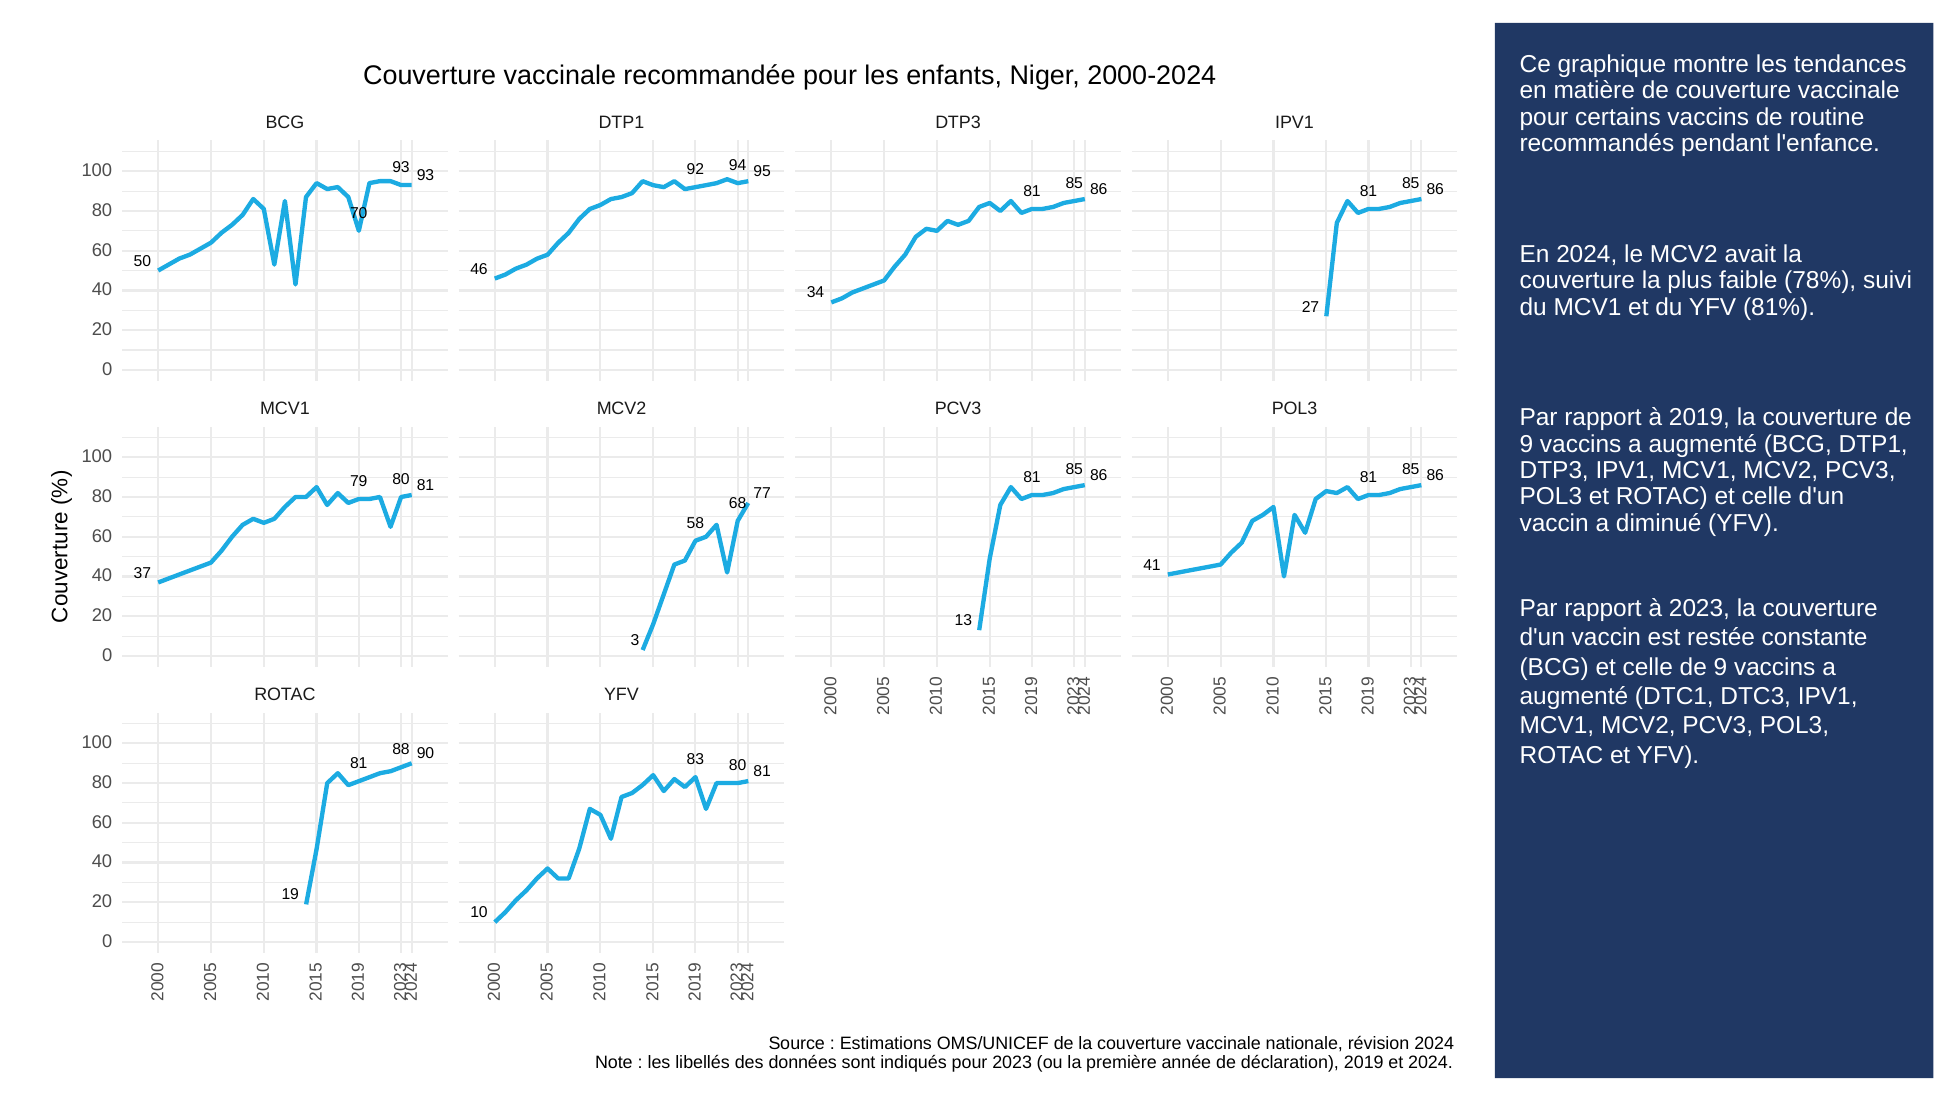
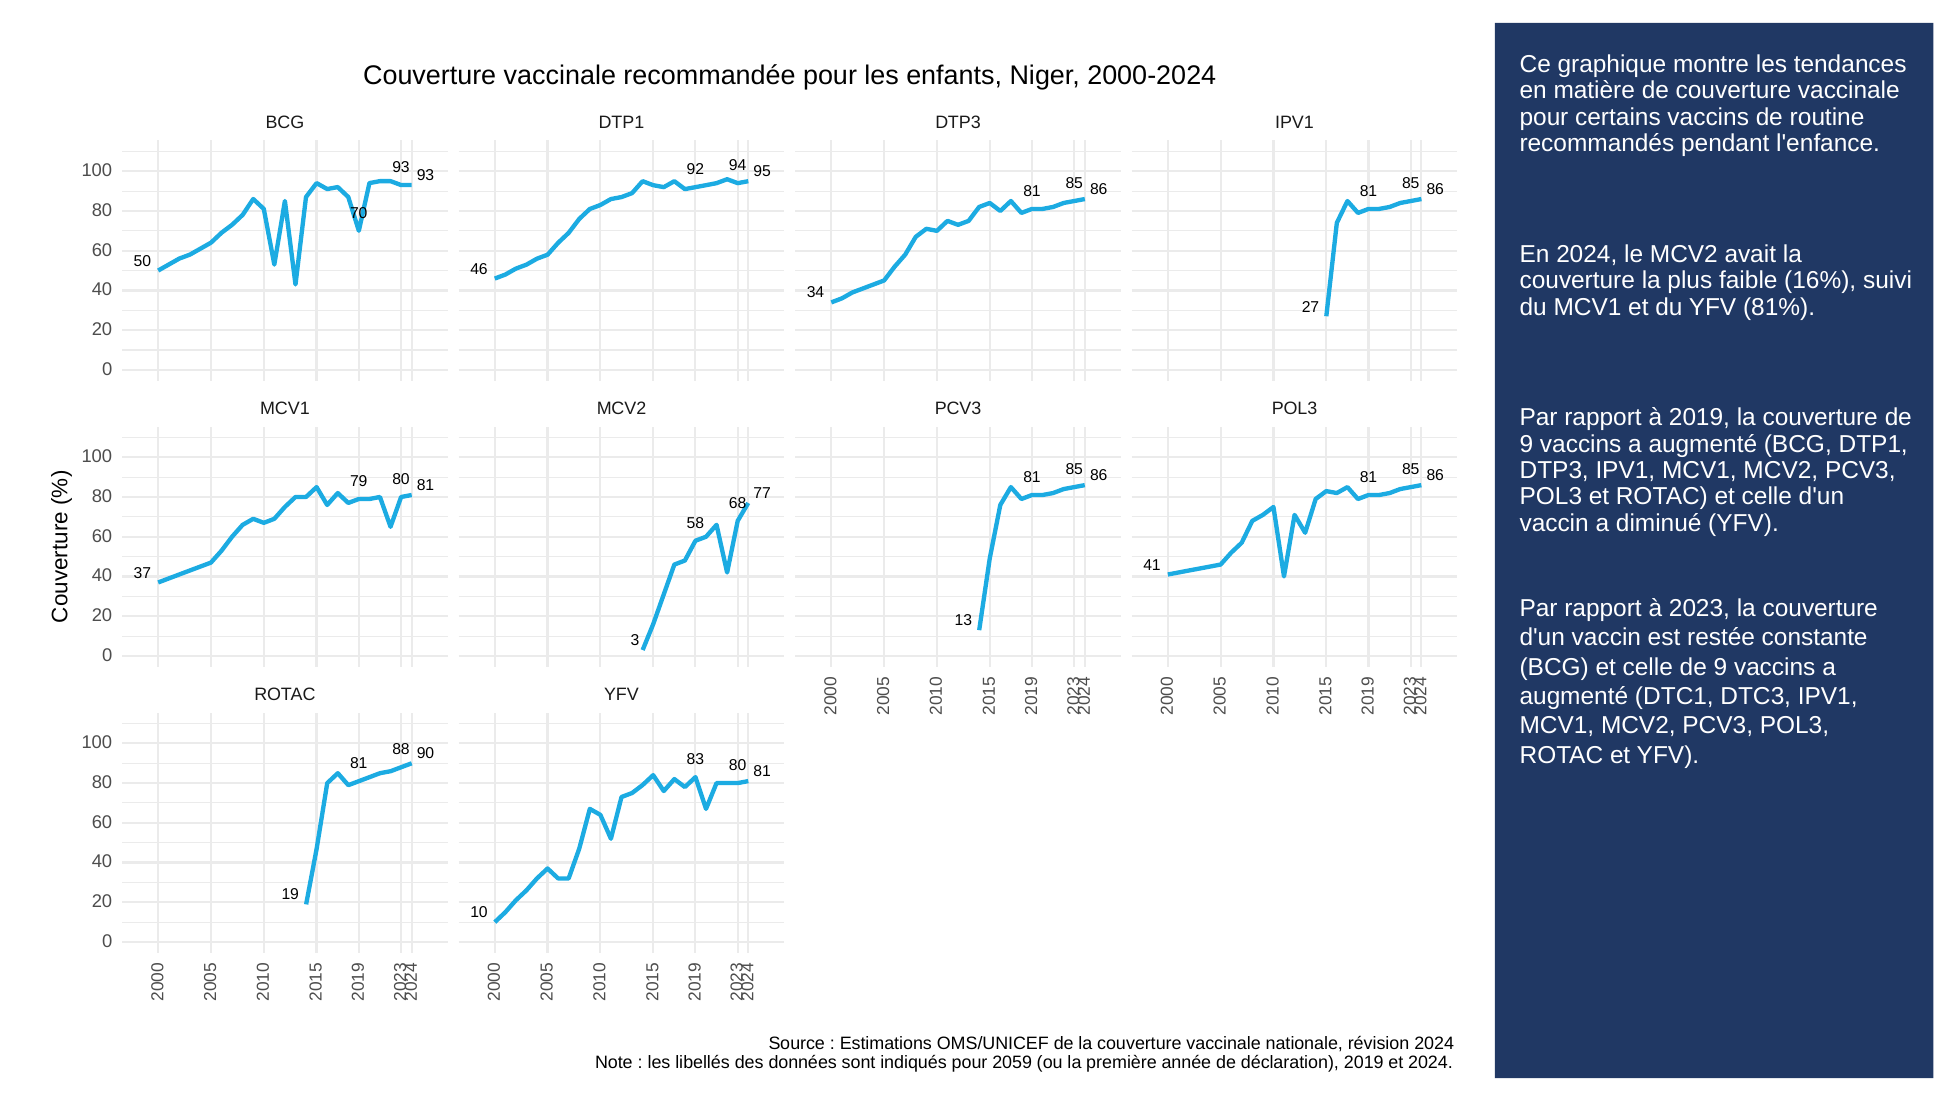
78%: 78% -> 16% (1820, 281)
pour 2023: 2023 -> 2059 (1012, 1063)
